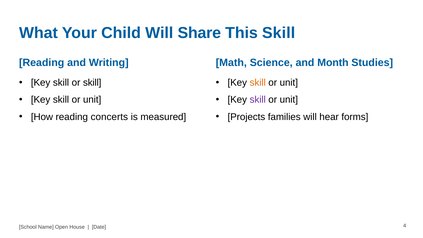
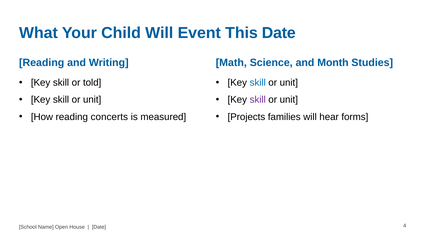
Share: Share -> Event (199, 33)
This Skill: Skill -> Date (279, 33)
or skill: skill -> told (92, 83)
skill colour: orange -> blue (258, 83)
